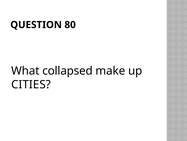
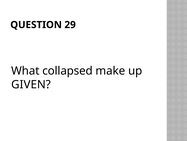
80: 80 -> 29 (70, 25)
CITIES: CITIES -> GIVEN (31, 84)
